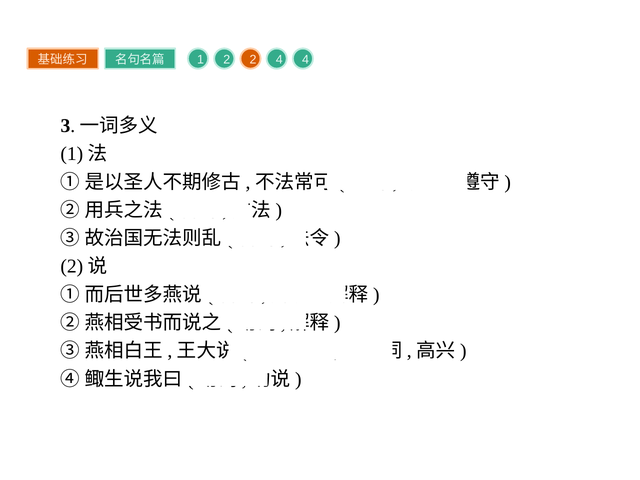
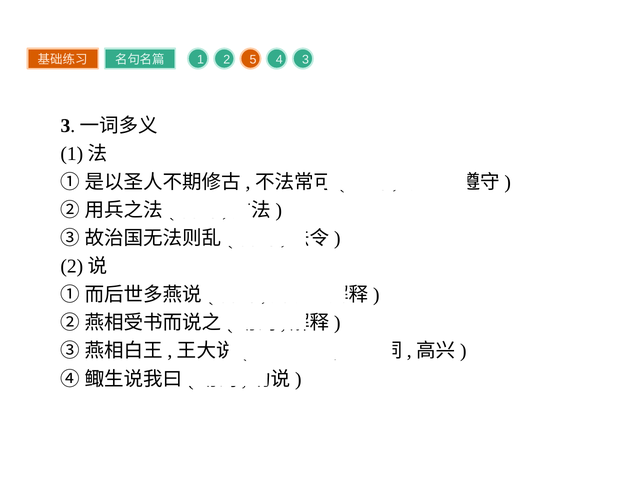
2 2: 2 -> 5 (253, 59)
4 4: 4 -> 3 (306, 59)
